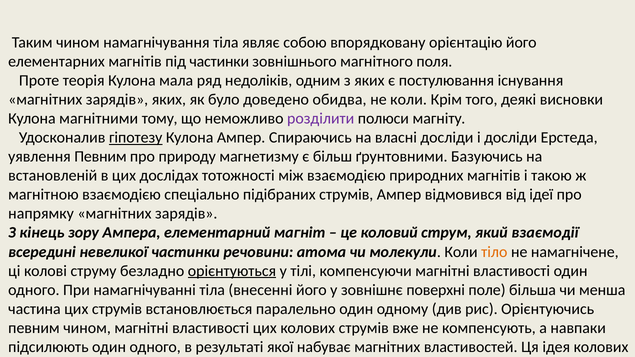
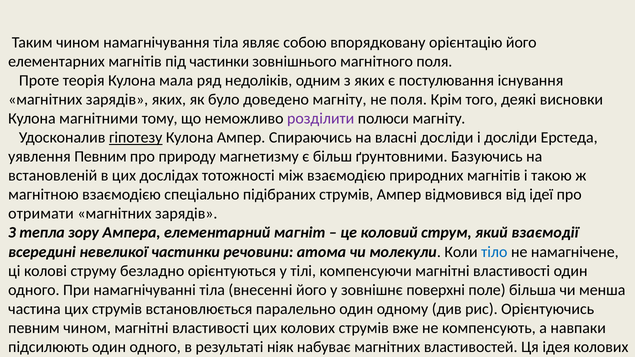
доведено обидва: обидва -> магніту (340, 100)
не коли: коли -> поля (409, 100)
напрямку: напрямку -> отримати (41, 214)
кінець: кінець -> тепла (42, 233)
тіло colour: orange -> blue (494, 252)
орієнтуються underline: present -> none (232, 271)
якої: якої -> ніяк (280, 347)
